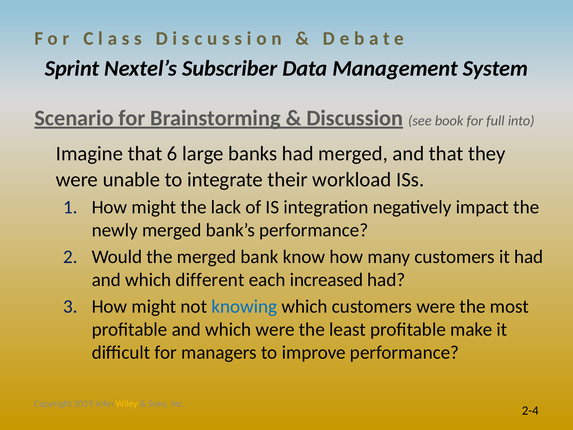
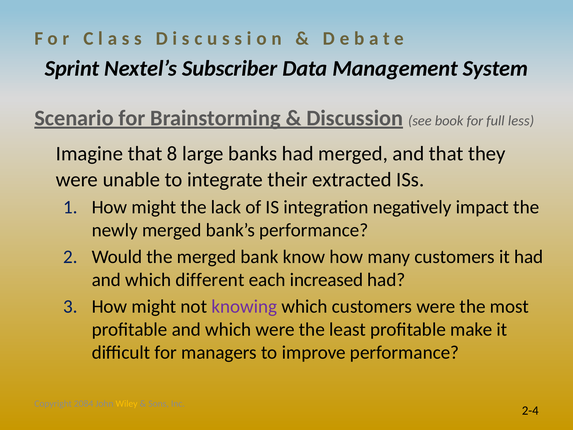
into: into -> less (521, 121)
6: 6 -> 8 (172, 154)
workload: workload -> extracted (352, 179)
knowing colour: blue -> purple (244, 306)
2019: 2019 -> 2084 (84, 404)
